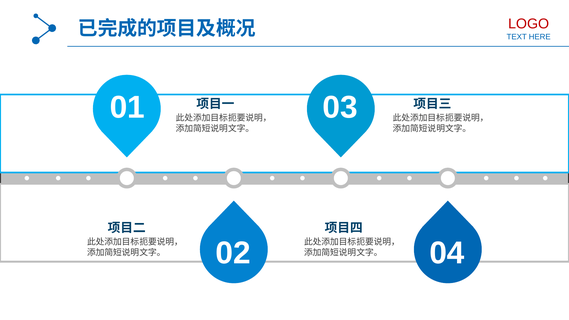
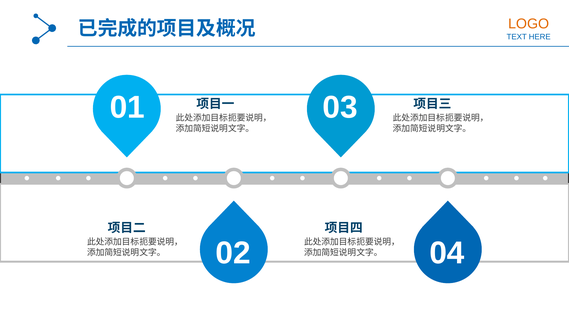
LOGO colour: red -> orange (529, 24)
